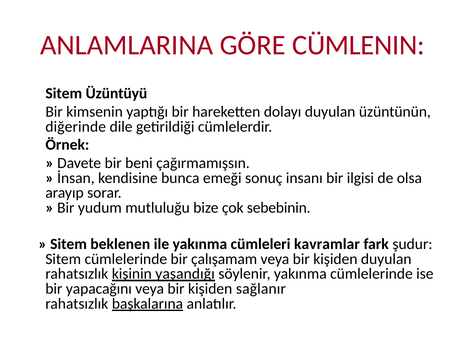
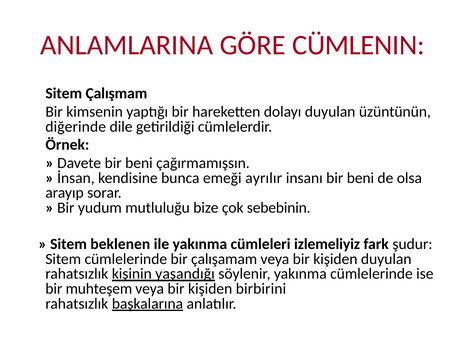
Üzüntüyü: Üzüntüyü -> Çalışmam (116, 93)
sonuç: sonuç -> ayrılır (264, 178)
insanı bir ilgisi: ilgisi -> beni (360, 178)
kavramlar: kavramlar -> izlemeliyiz (327, 244)
yapacağını: yapacağını -> muhteşem (99, 289)
sağlanır: sağlanır -> birbirini (261, 289)
